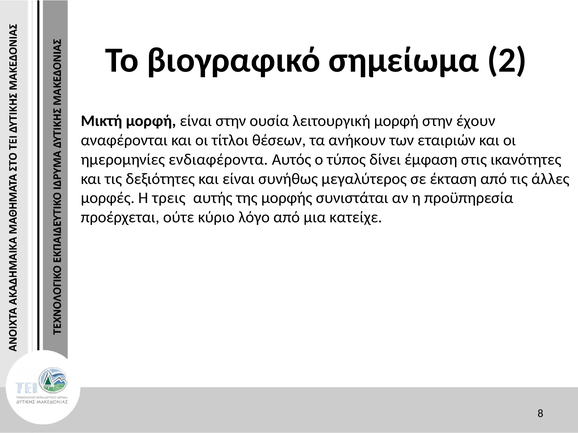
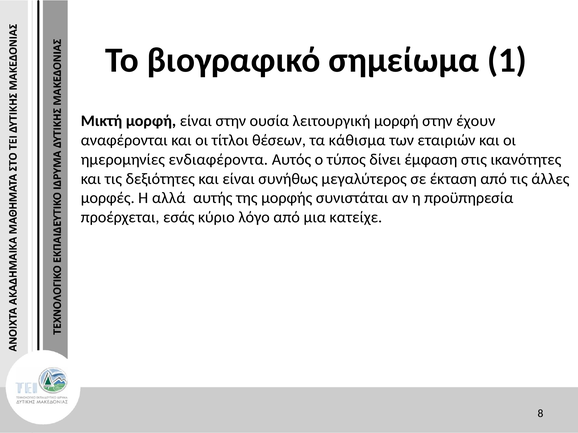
2: 2 -> 1 (507, 60)
ανήκουν: ανήκουν -> κάθισμα (357, 140)
τρεις: τρεις -> αλλά (169, 198)
ούτε: ούτε -> εσάς (179, 218)
